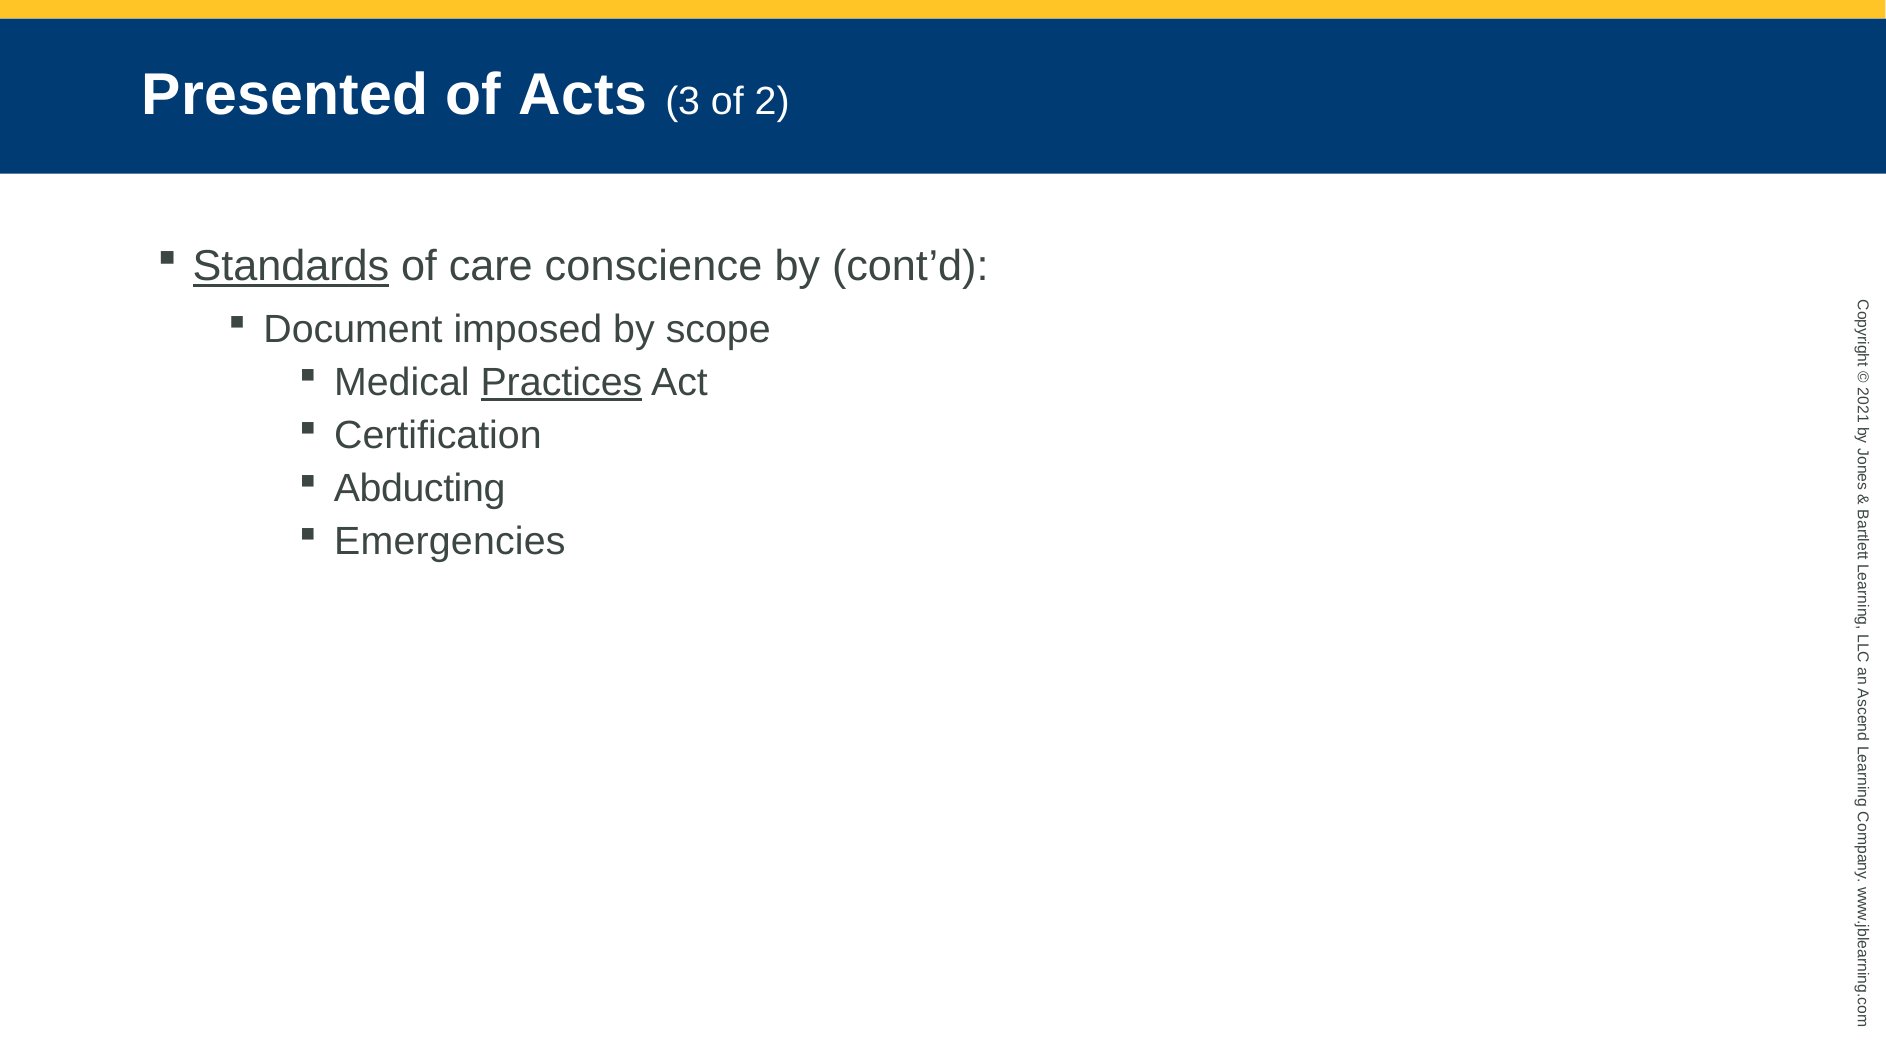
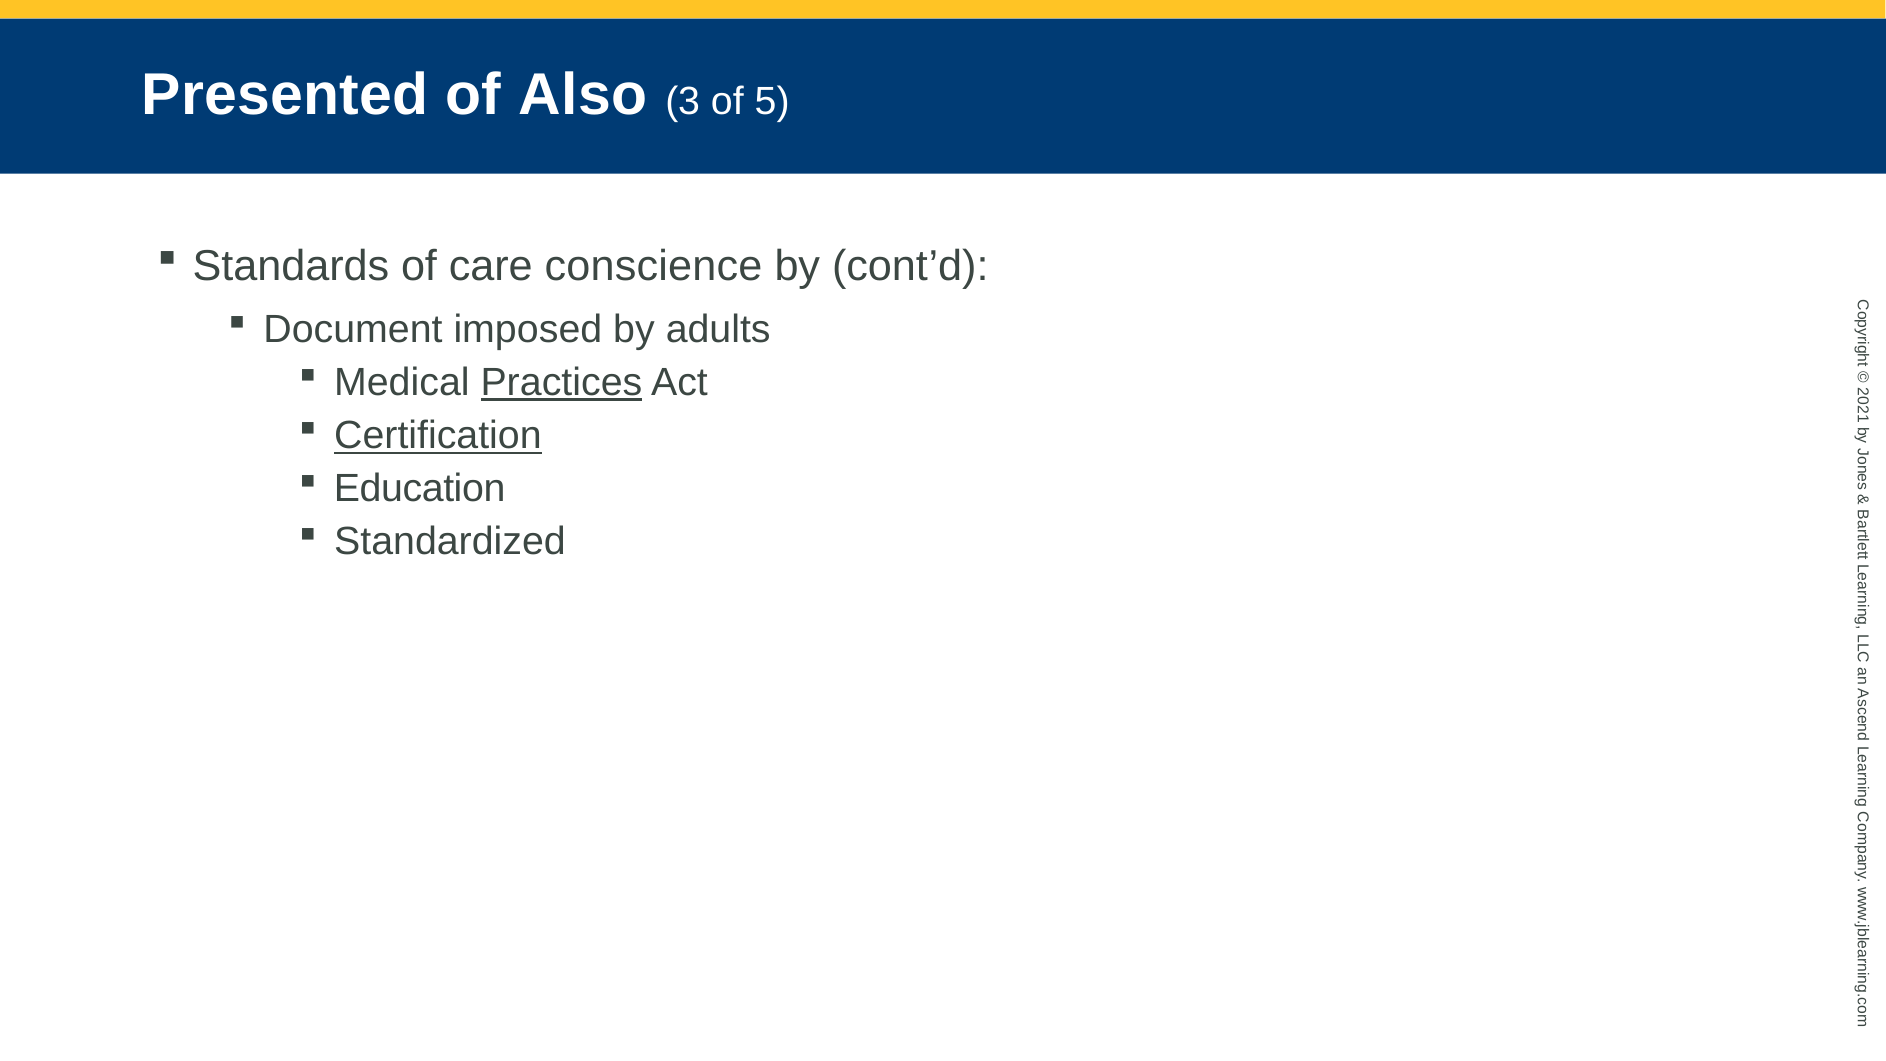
Acts: Acts -> Also (583, 95)
of 2: 2 -> 5 (772, 101)
Standards underline: present -> none (291, 267)
scope: scope -> adults (718, 330)
Certification underline: none -> present (438, 436)
Abducting: Abducting -> Education (420, 489)
Emergencies: Emergencies -> Standardized (450, 542)
